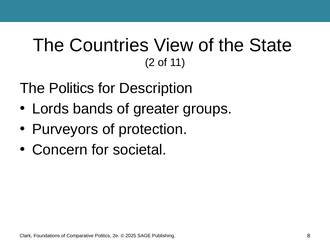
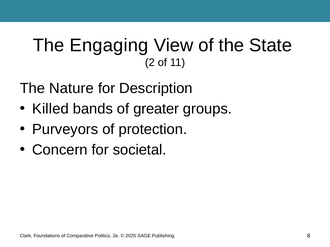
Countries: Countries -> Engaging (109, 46)
The Politics: Politics -> Nature (71, 88)
Lords: Lords -> Killed (50, 109)
